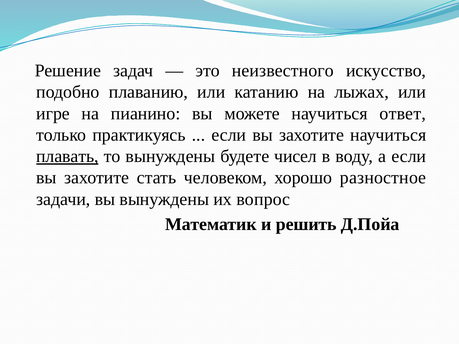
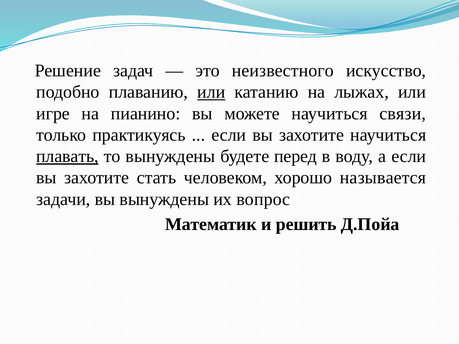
или underline: none -> present (211, 92)
ответ: ответ -> связи (403, 114)
чисел: чисел -> перед (296, 156)
разностное: разностное -> называется (383, 178)
